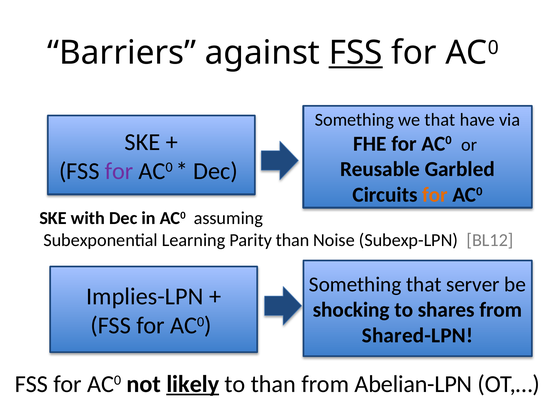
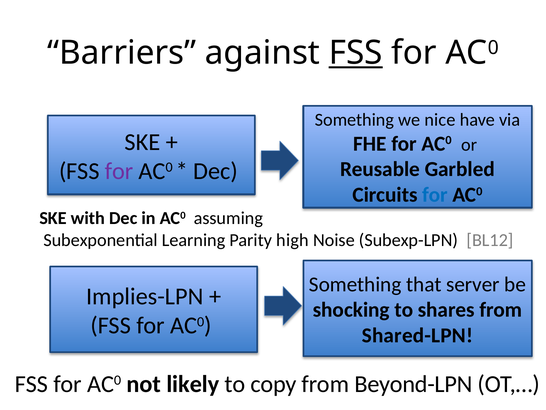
we that: that -> nice (440, 120)
for colour: orange -> blue (435, 194)
Parity than: than -> high (293, 240)
likely underline: present -> none (193, 384)
to than: than -> copy (273, 384)
Abelian-LPN: Abelian-LPN -> Beyond-LPN (413, 384)
